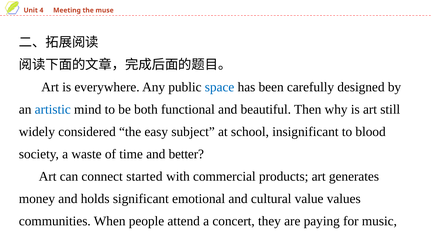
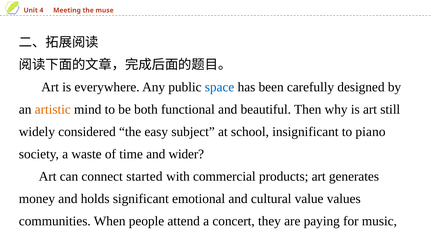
artistic colour: blue -> orange (53, 110)
blood: blood -> piano (370, 132)
better: better -> wider (186, 154)
